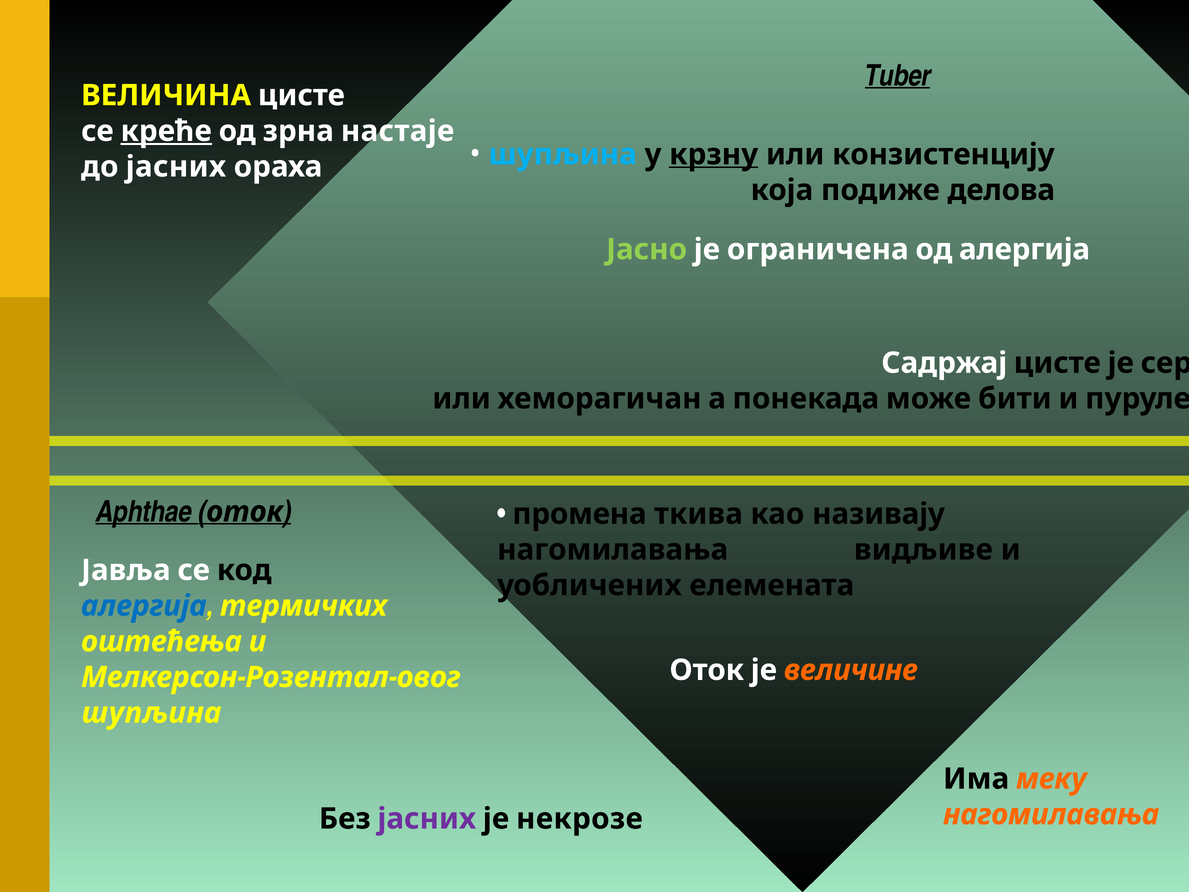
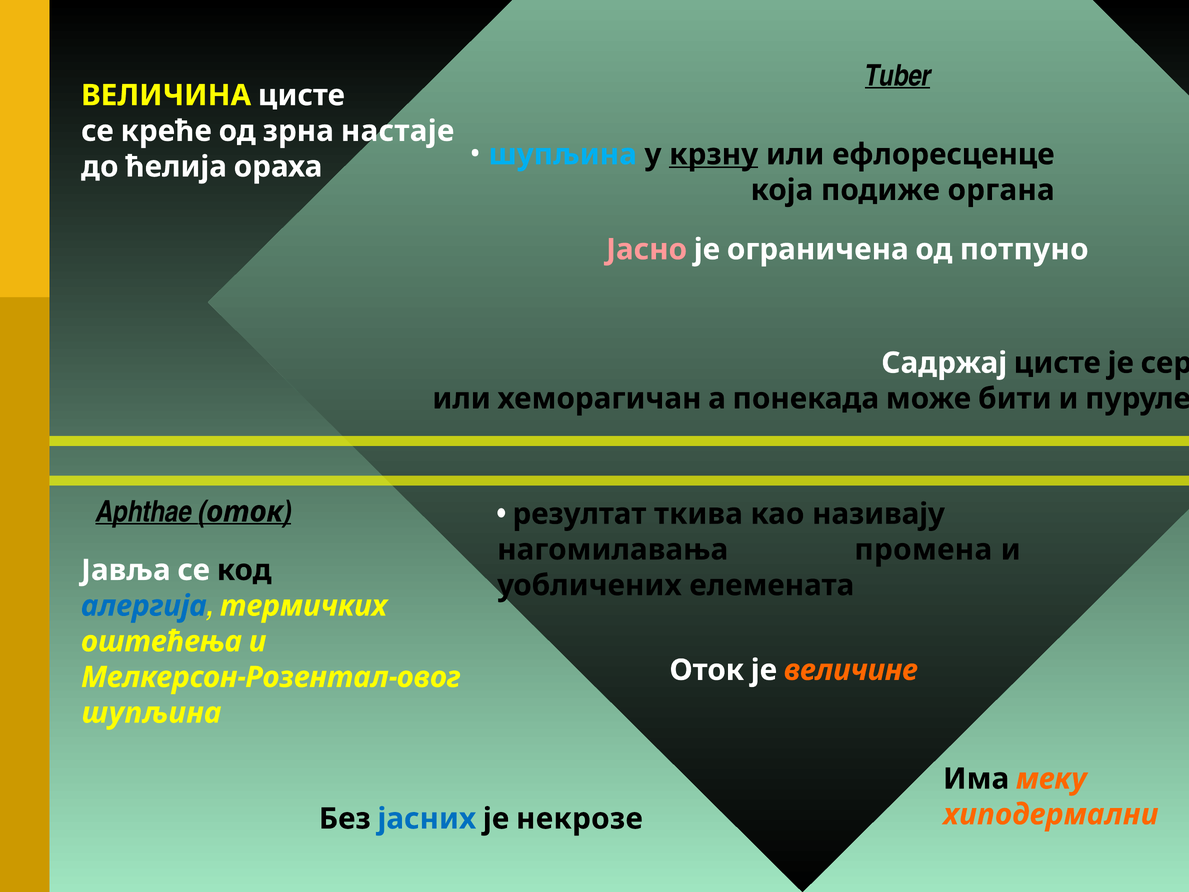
креће underline: present -> none (166, 131)
конзистенцију: конзистенцију -> ефлоресценце (943, 154)
до јасних: јасних -> ћелија (176, 167)
делова: делова -> органа (1001, 190)
Јасно colour: light green -> pink (647, 249)
алергија: алергија -> потпуно (1024, 249)
промена: промена -> резултат (579, 514)
видљиве: видљиве -> промена (923, 550)
нагомилавања: нагомилавања -> хиподермални (1051, 814)
јасних colour: purple -> blue (427, 819)
